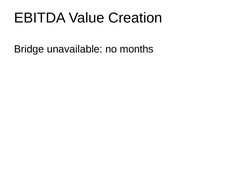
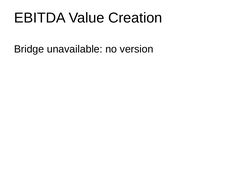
months: months -> version (137, 49)
